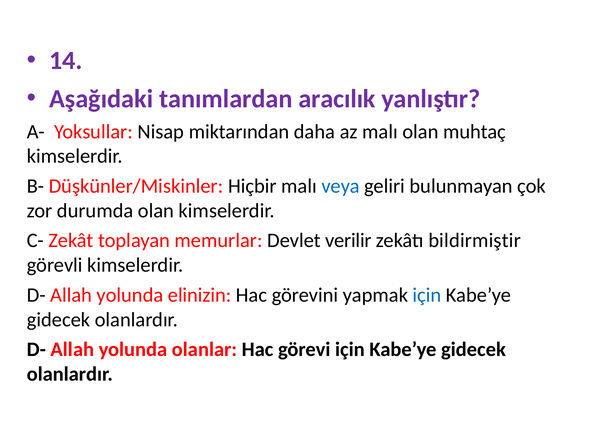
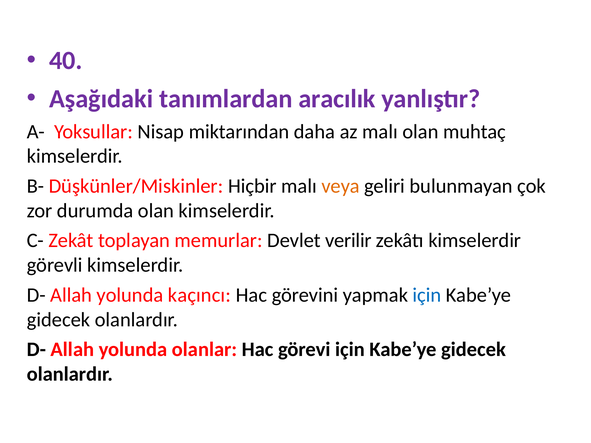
14: 14 -> 40 (66, 61)
veya colour: blue -> orange (341, 186)
zekâtı bildirmiştir: bildirmiştir -> kimselerdir (475, 241)
elinizin: elinizin -> kaçıncı (199, 295)
